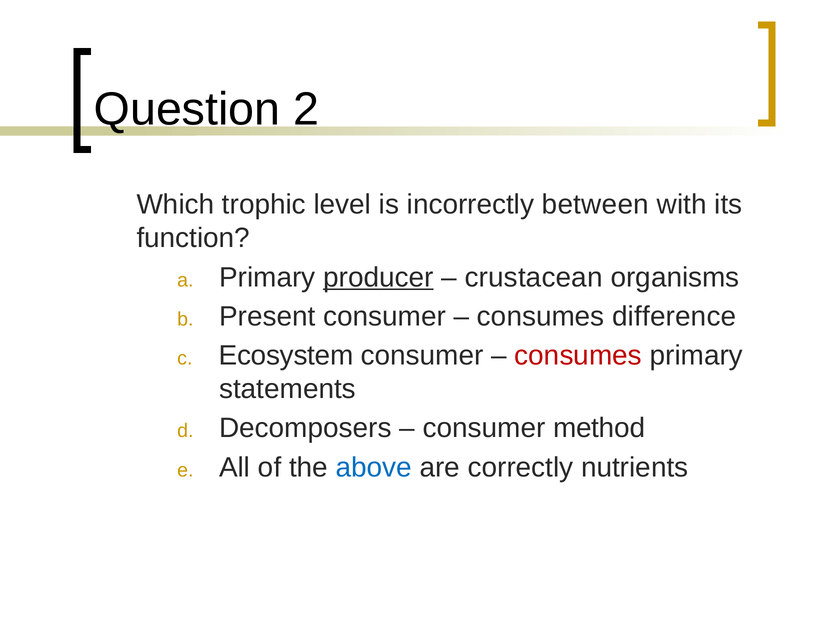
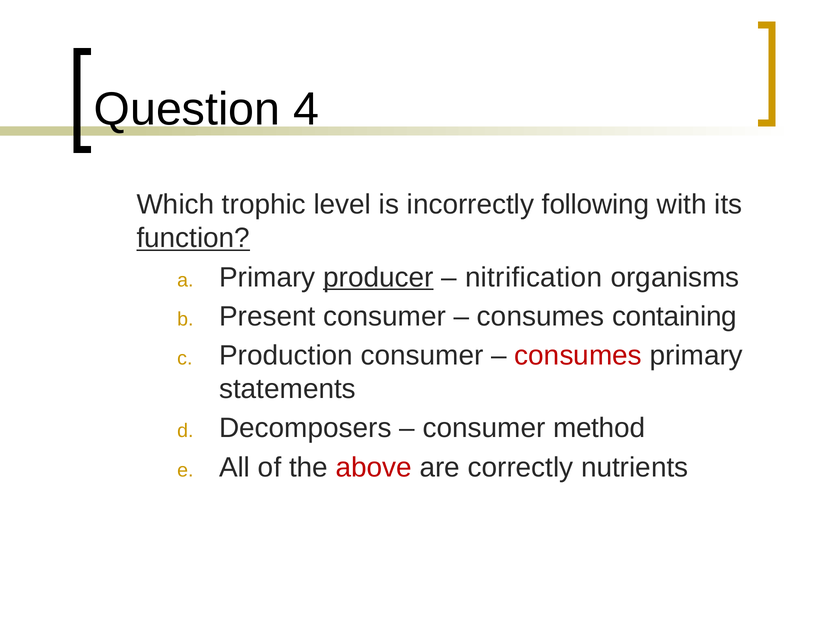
2: 2 -> 4 (306, 110)
between: between -> following (596, 205)
function underline: none -> present (193, 238)
crustacean: crustacean -> nitrification (534, 277)
difference: difference -> containing (675, 317)
Ecosystem: Ecosystem -> Production (286, 356)
above colour: blue -> red (374, 468)
